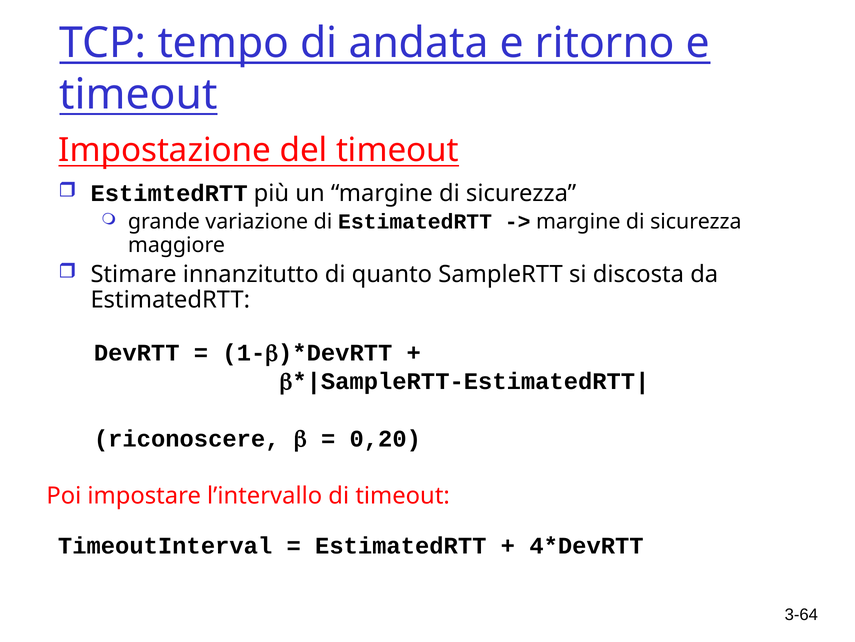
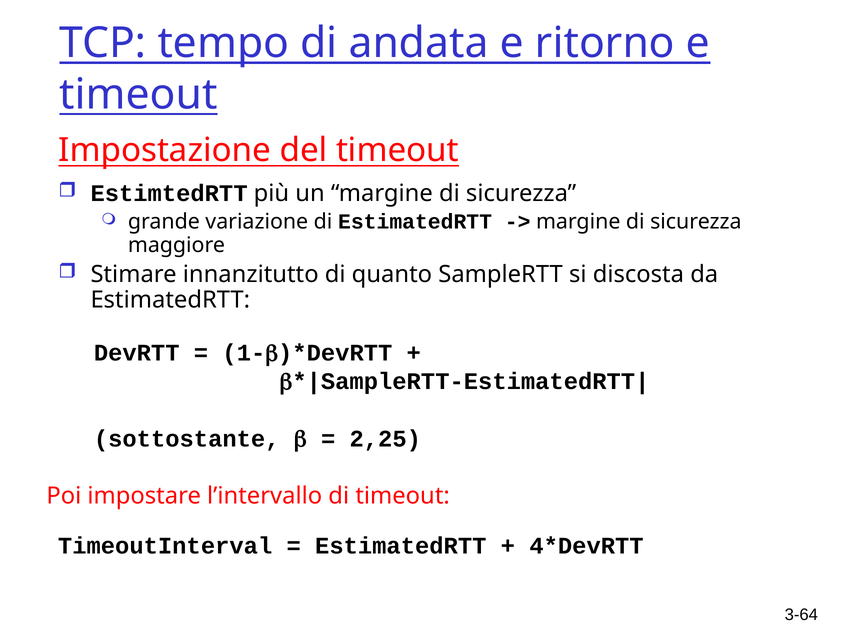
riconoscere: riconoscere -> sottostante (187, 438)
0,20: 0,20 -> 2,25 (385, 438)
